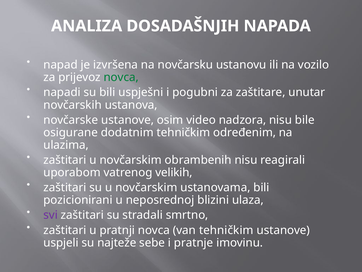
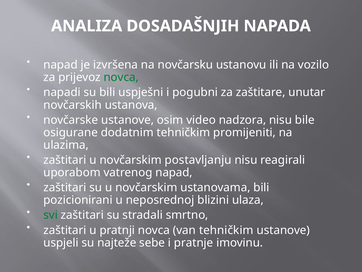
određenim: određenim -> promijeniti (244, 132)
obrambenih: obrambenih -> postavljanju (198, 160)
vatrenog velikih: velikih -> napad (174, 172)
svi colour: purple -> green (51, 215)
